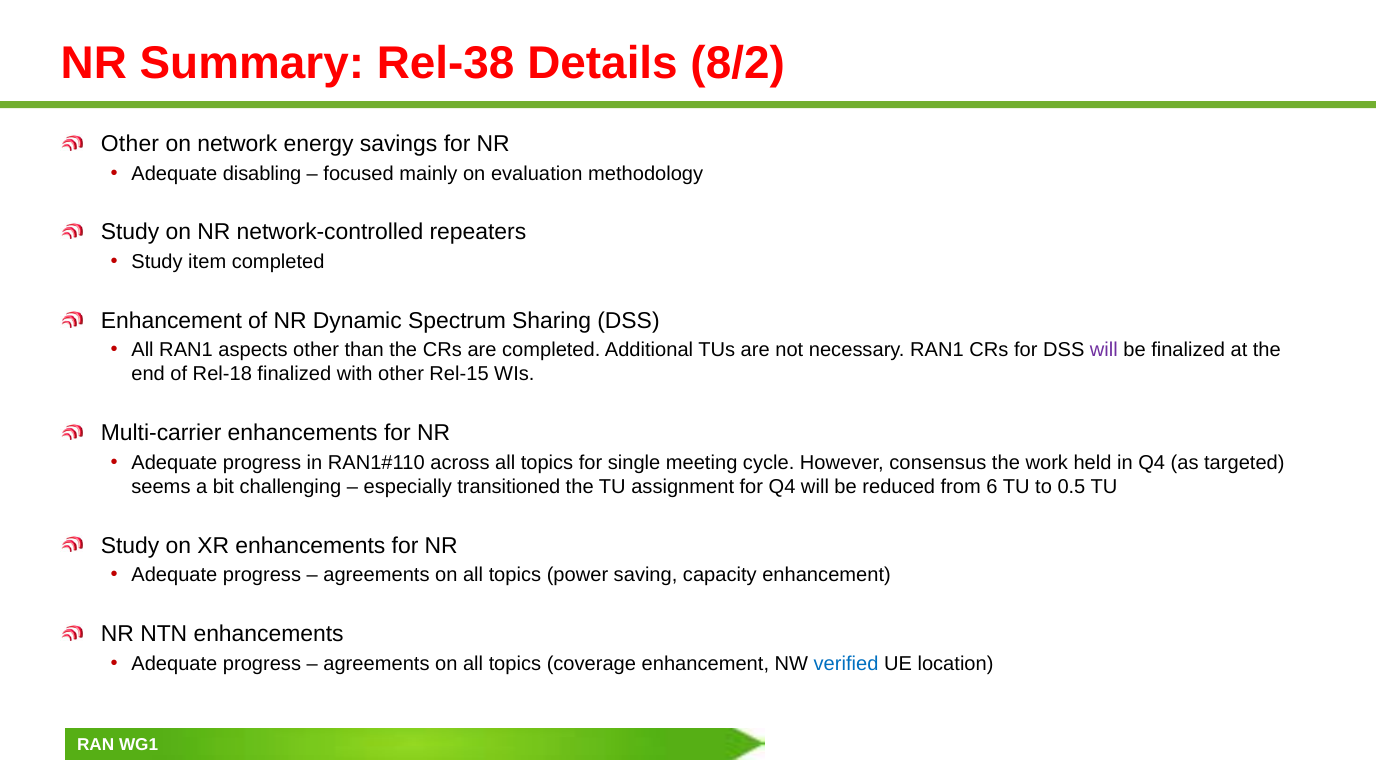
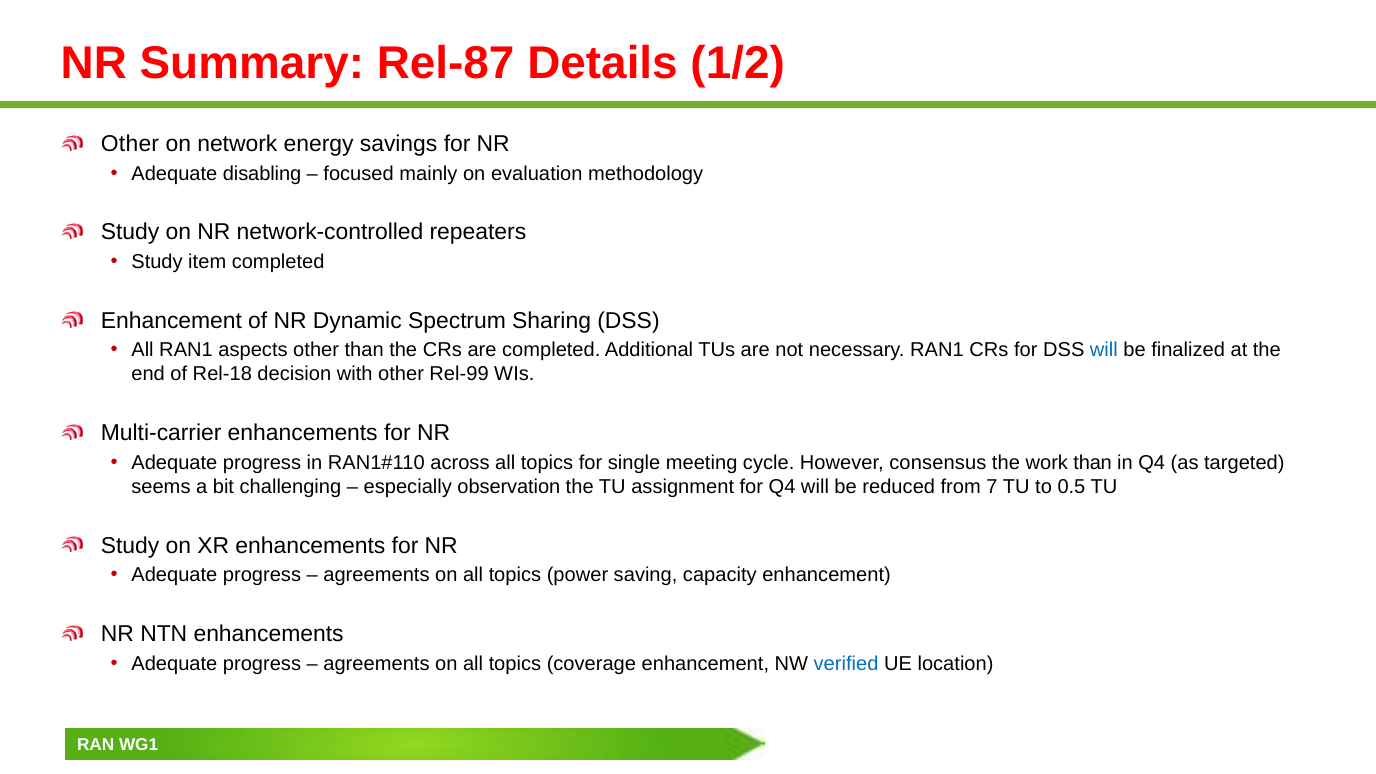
Rel-38: Rel-38 -> Rel-87 (446, 63)
8/2: 8/2 -> 1/2 (738, 63)
will colour: purple -> blue (1104, 350)
Rel-18 finalized: finalized -> decision (294, 374)
Rel-15: Rel-15 -> Rel-99 (459, 374)
work held: held -> than (1093, 463)
transitioned: transitioned -> observation (509, 487)
6: 6 -> 7 (992, 487)
